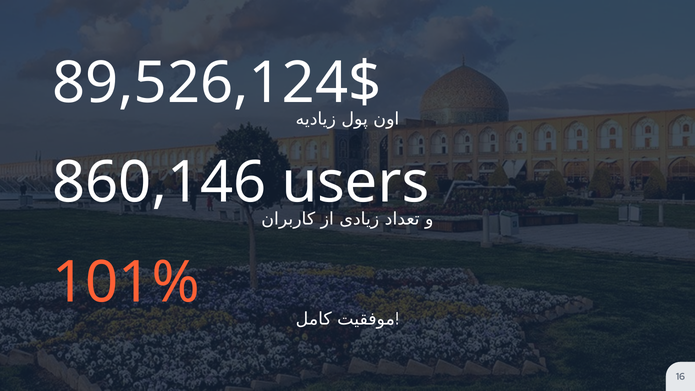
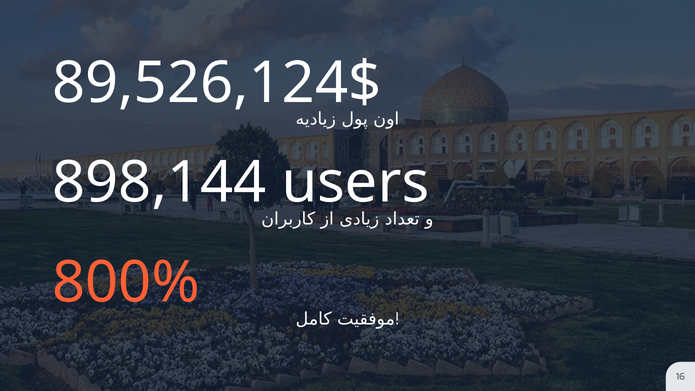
860,146: 860,146 -> 898,144 (159, 183)
101%: 101% -> 800% (126, 283)
